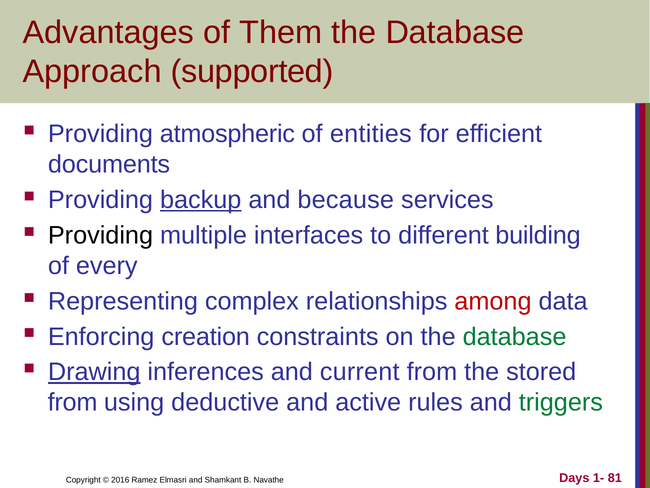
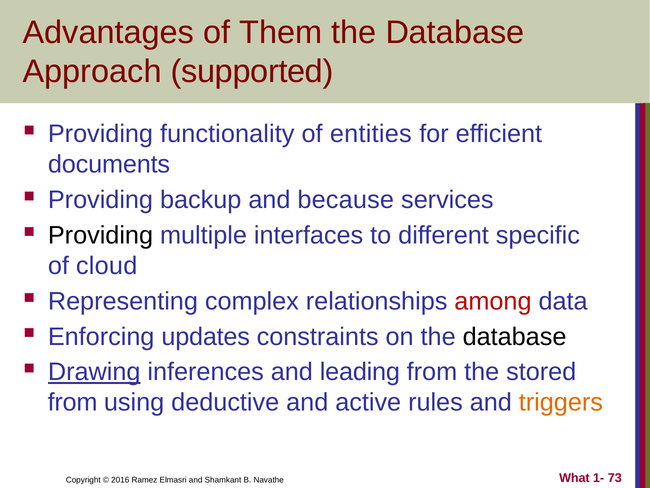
atmospheric: atmospheric -> functionality (227, 134)
backup underline: present -> none (201, 200)
building: building -> specific (538, 235)
every: every -> cloud (107, 265)
creation: creation -> updates (206, 336)
database colour: green -> black (515, 336)
current: current -> leading (360, 372)
triggers colour: green -> orange (561, 402)
Days: Days -> What (574, 478)
81: 81 -> 73 (615, 478)
